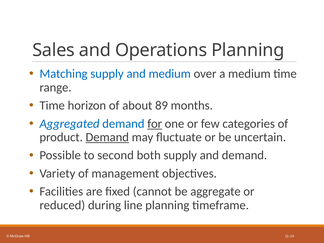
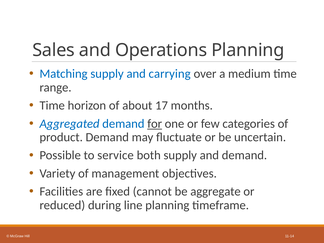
and medium: medium -> carrying (170, 74)
89: 89 -> 17 (162, 106)
Demand underline: present -> none (107, 137)
second: second -> service (115, 155)
